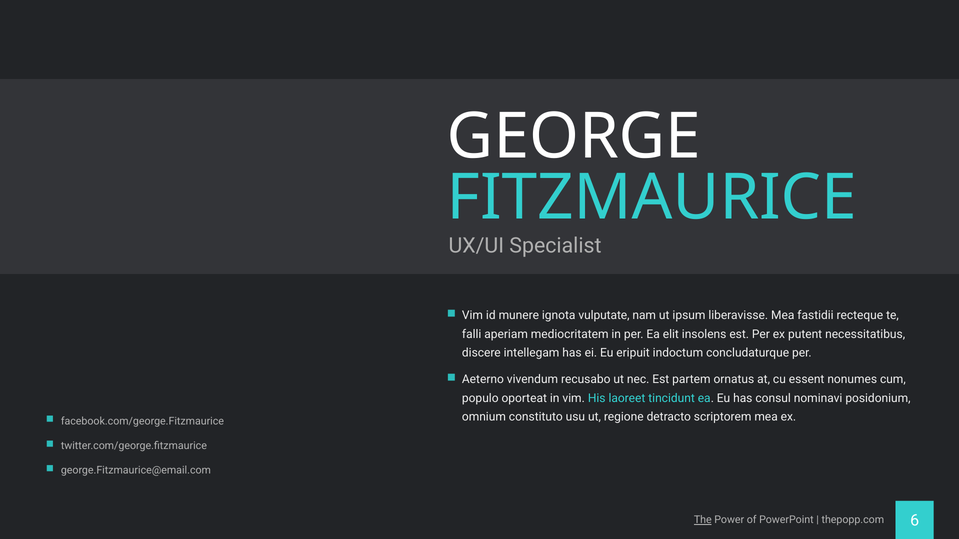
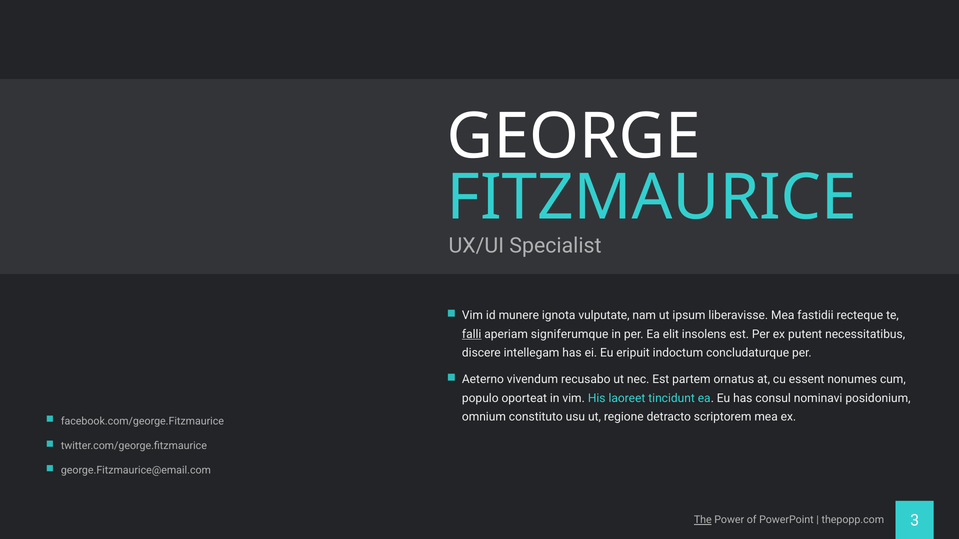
falli underline: none -> present (472, 334)
mediocritatem: mediocritatem -> signiferumque (570, 334)
6: 6 -> 3 (915, 521)
